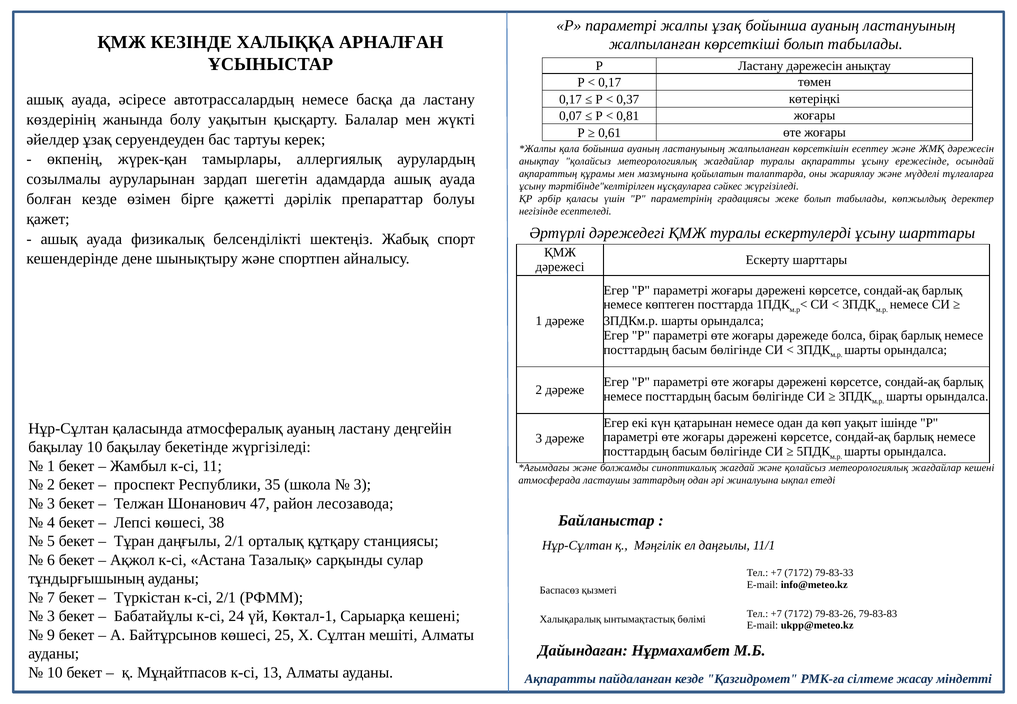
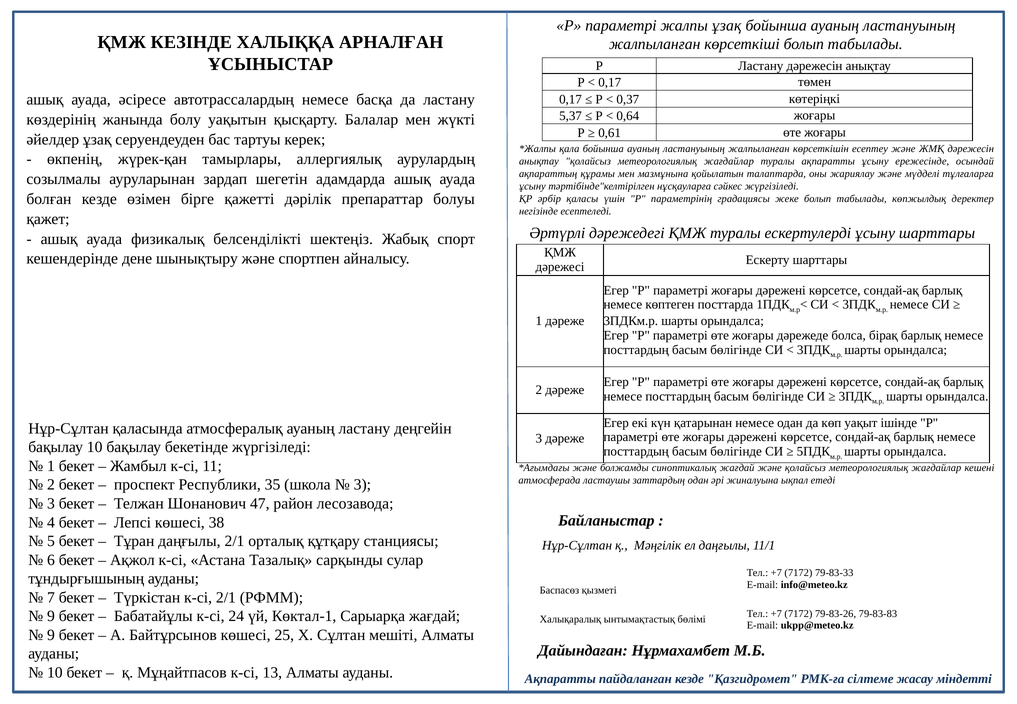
0,07: 0,07 -> 5,37 (571, 116)
0,81: 0,81 -> 0,64 (628, 116)
3: 3 -> 9 (51, 616)
Сарыарқа кешені: кешені -> жағдай (435, 616)
